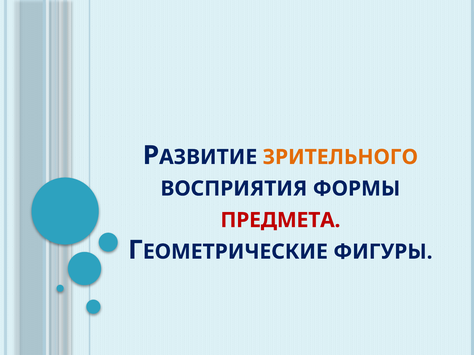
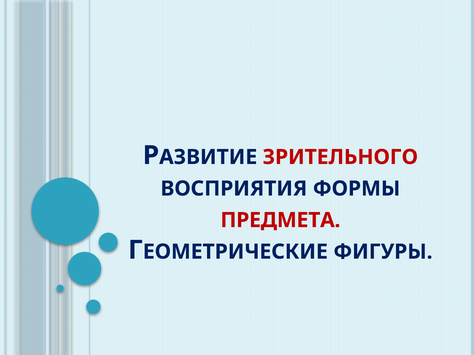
ЗРИТЕЛЬНОГО colour: orange -> red (340, 157)
